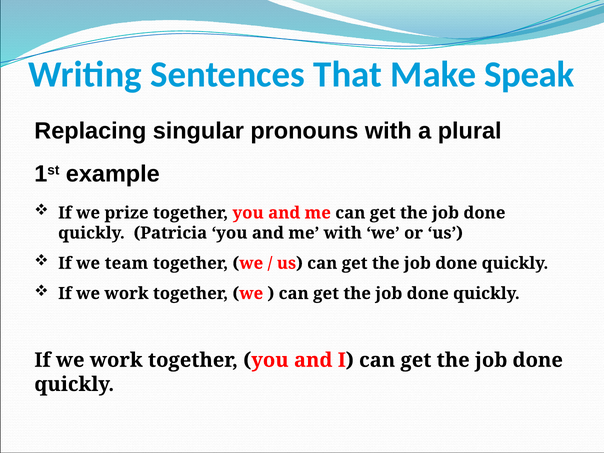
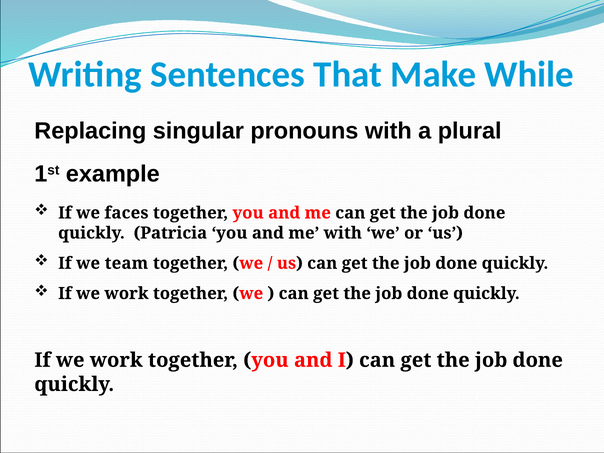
Speak: Speak -> While (529, 75)
prize: prize -> faces (126, 213)
